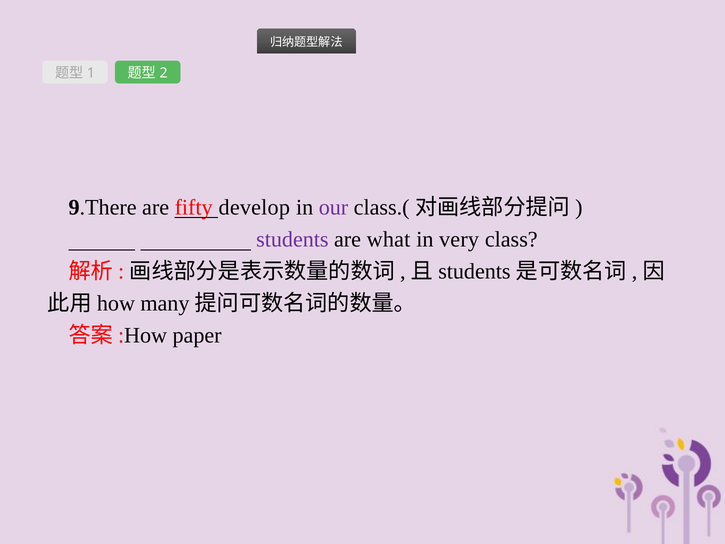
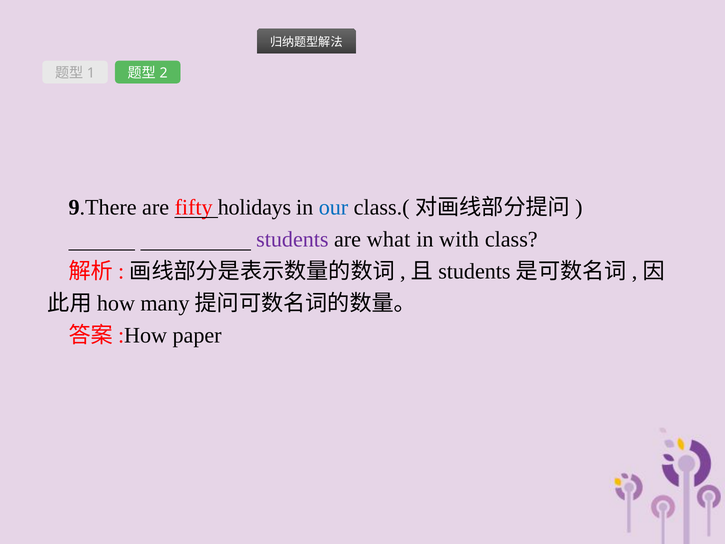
develop: develop -> holidays (254, 208)
our colour: purple -> blue (333, 208)
very: very -> with (459, 239)
